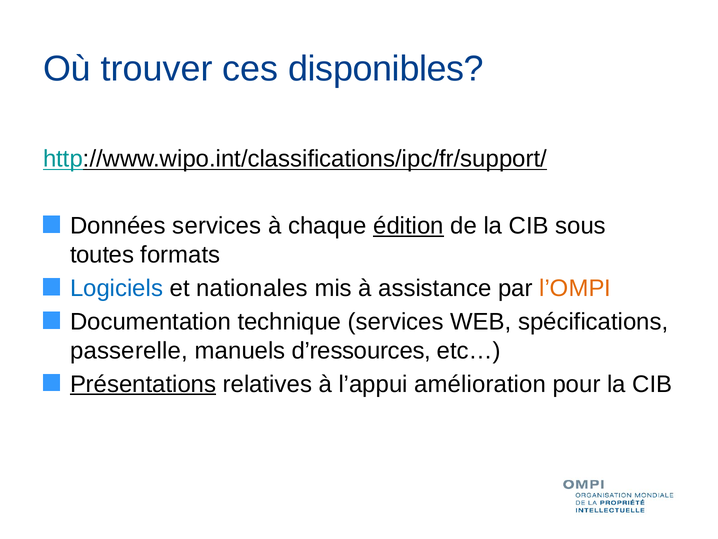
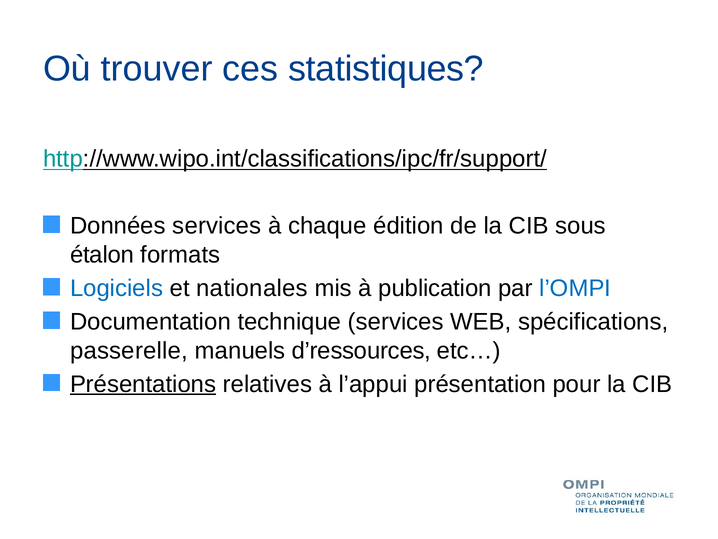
disponibles: disponibles -> statistiques (386, 69)
édition underline: present -> none (408, 226)
toutes: toutes -> étalon (102, 255)
assistance: assistance -> publication (435, 288)
l’OMPI colour: orange -> blue (575, 288)
amélioration: amélioration -> présentation (480, 384)
